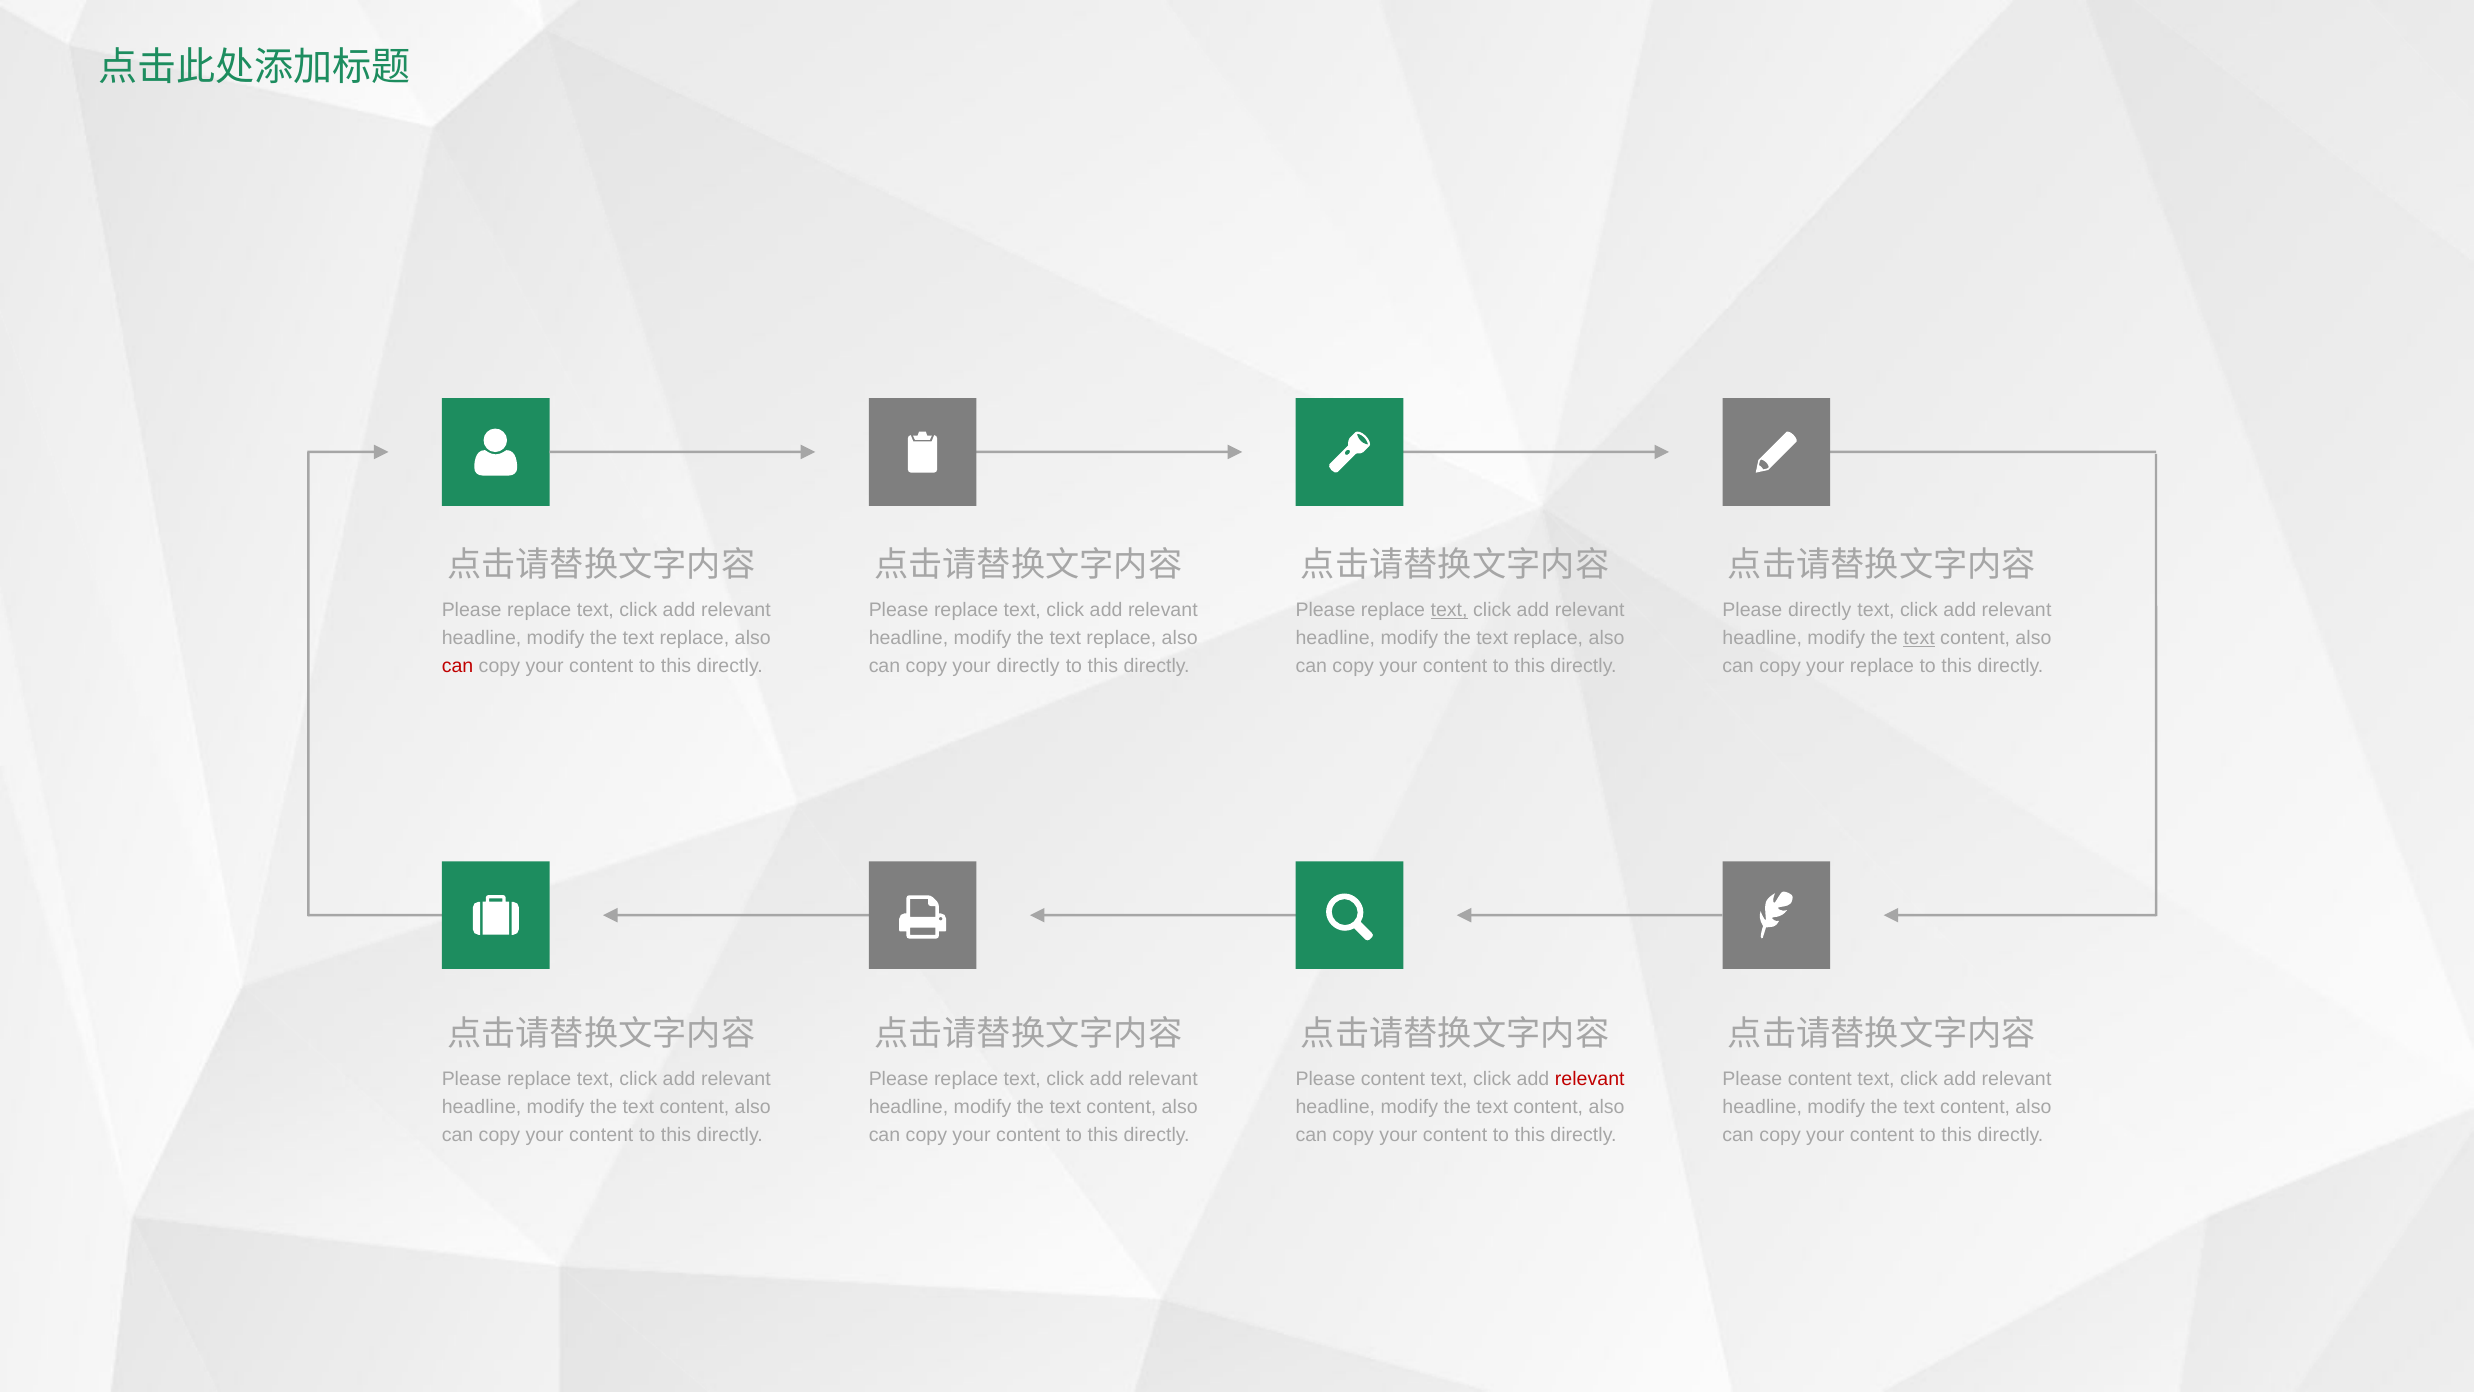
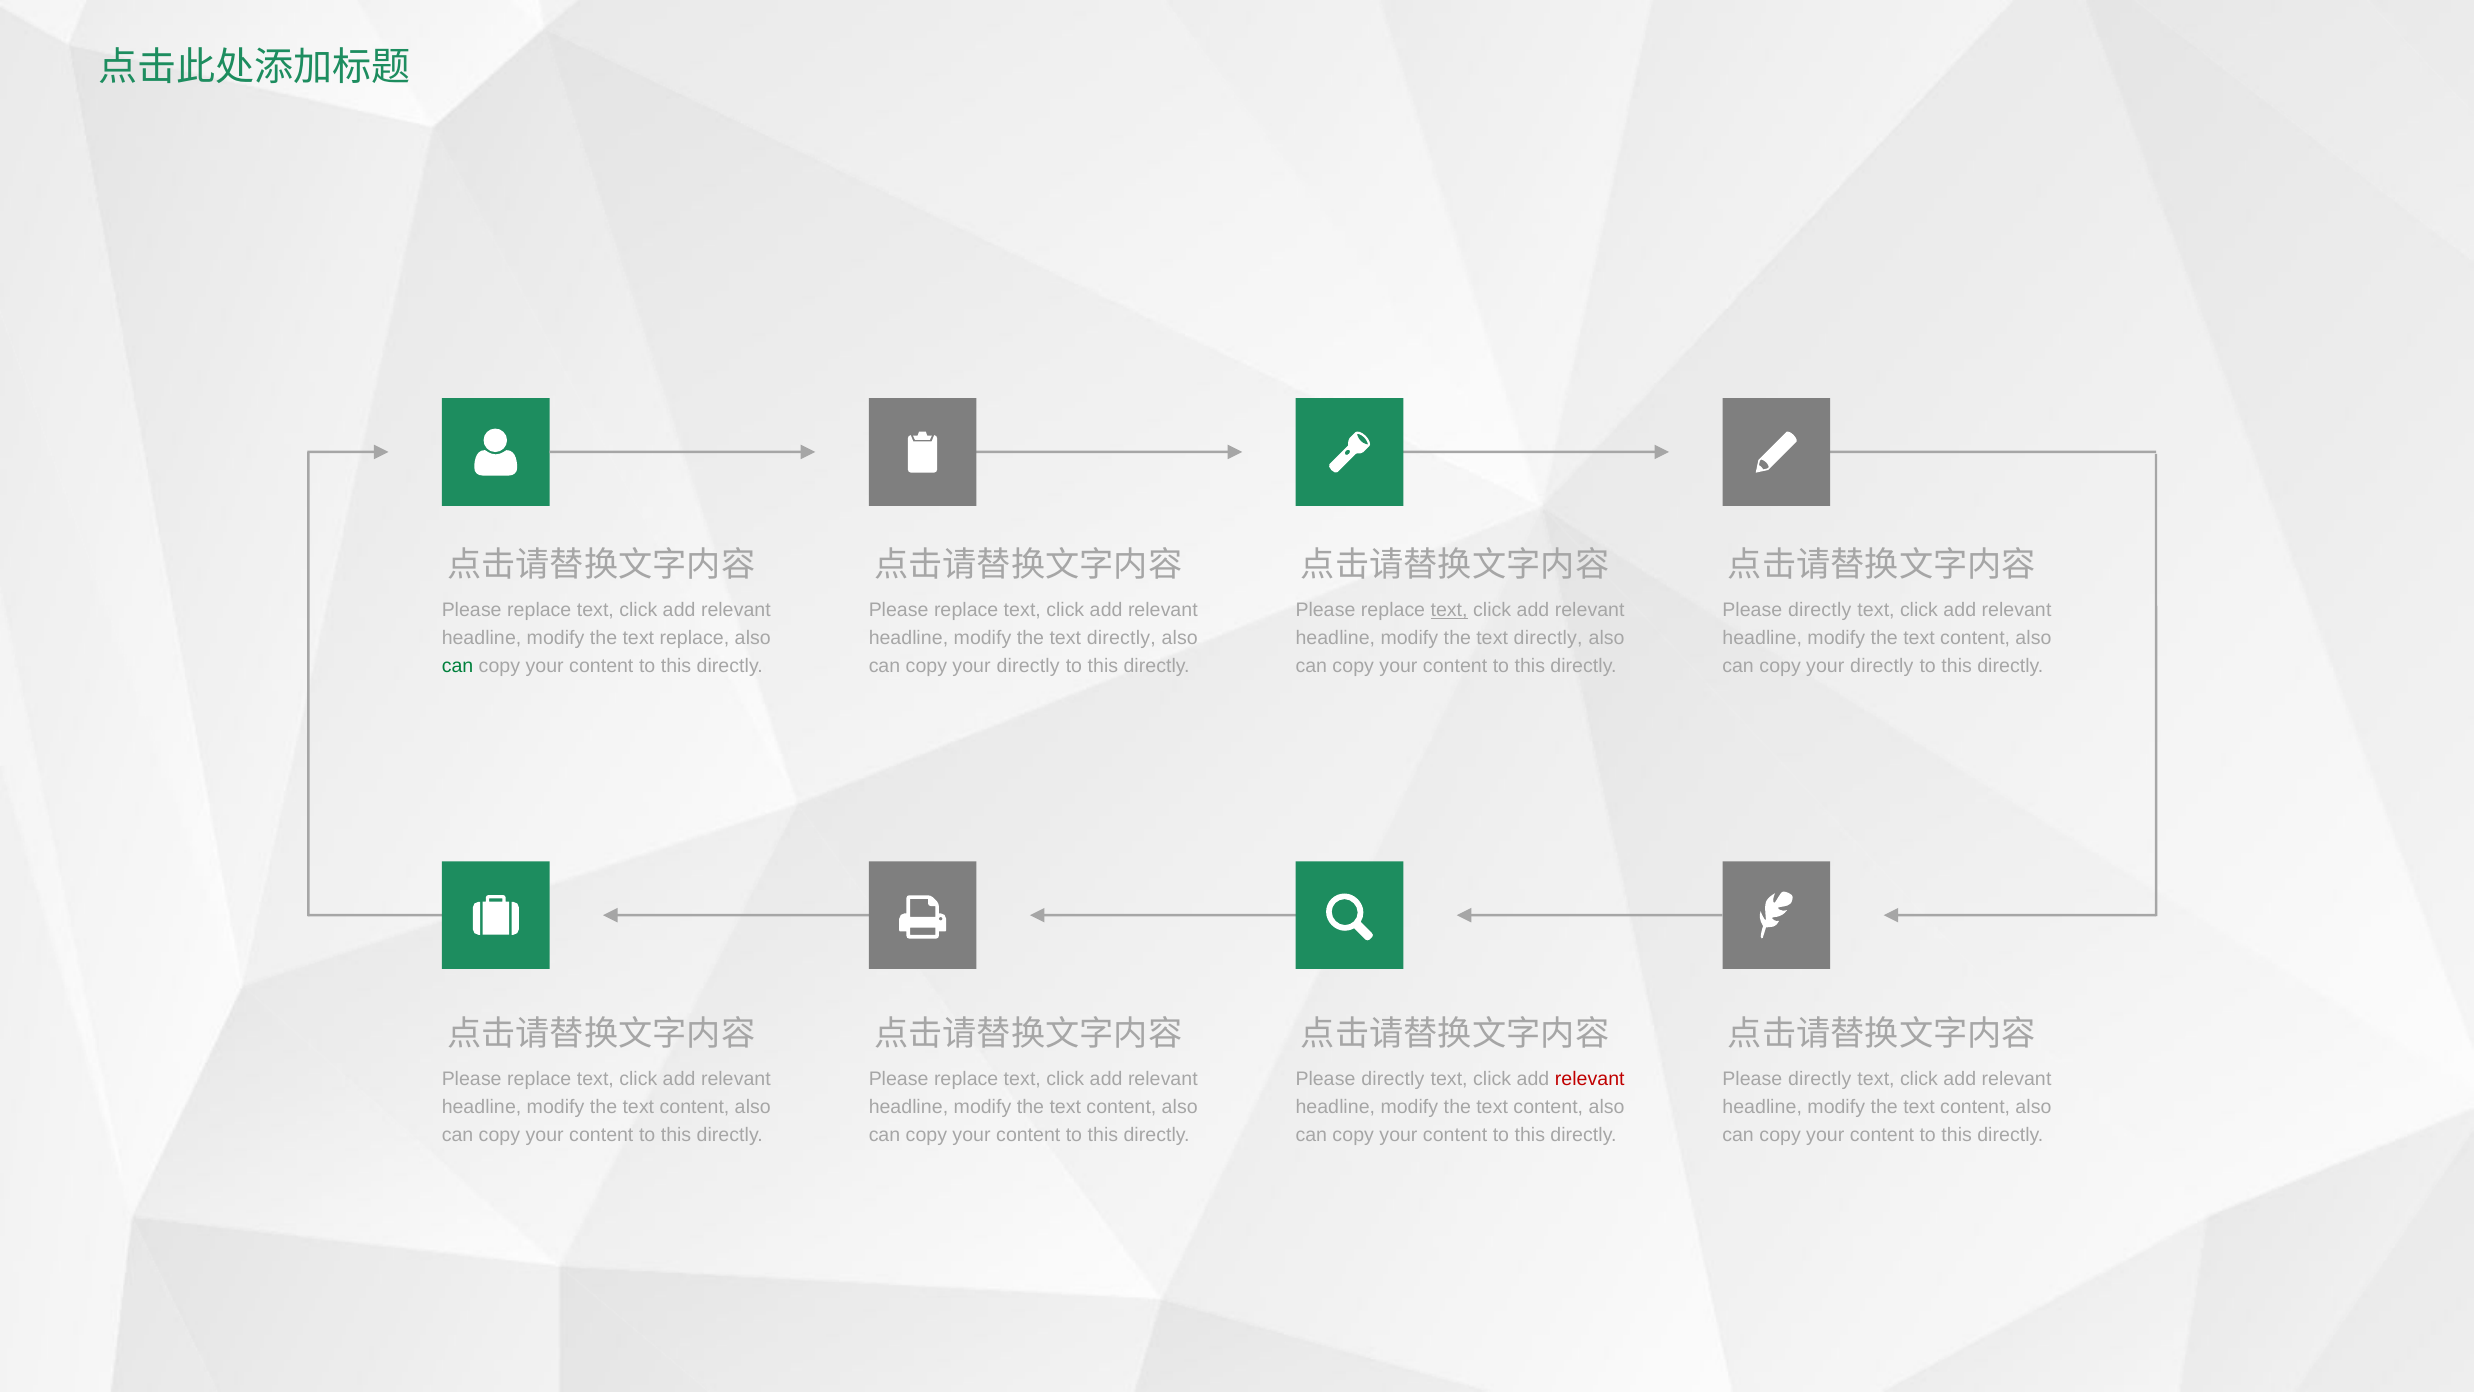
replace: replace -> directly (1121, 638)
replace: replace -> directly (1548, 638)
text underline: present -> none (1919, 638)
can colour: red -> green (458, 666)
replace: replace -> directly (1882, 666)
content: content -> directly (1393, 1079)
content: content -> directly (1820, 1079)
